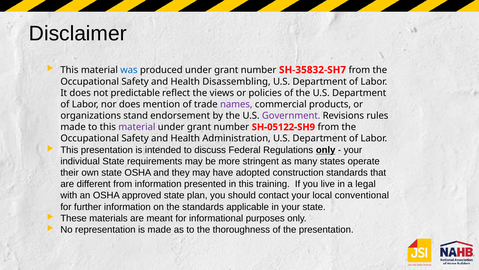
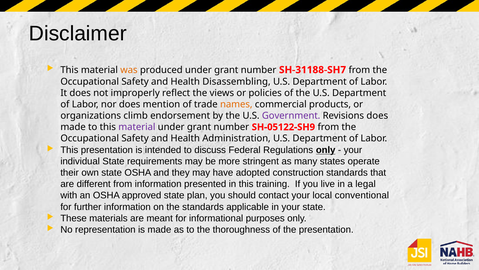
was colour: blue -> orange (129, 70)
SH-35832-SH7: SH-35832-SH7 -> SH-31188-SH7 (313, 70)
predictable: predictable -> improperly (135, 93)
names colour: purple -> orange (236, 104)
stand: stand -> climb (136, 115)
Revisions rules: rules -> does (377, 115)
